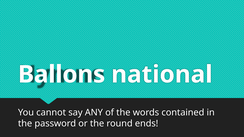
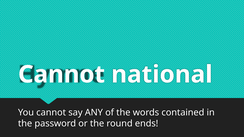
Ballons: Ballons -> Cannot (62, 75)
